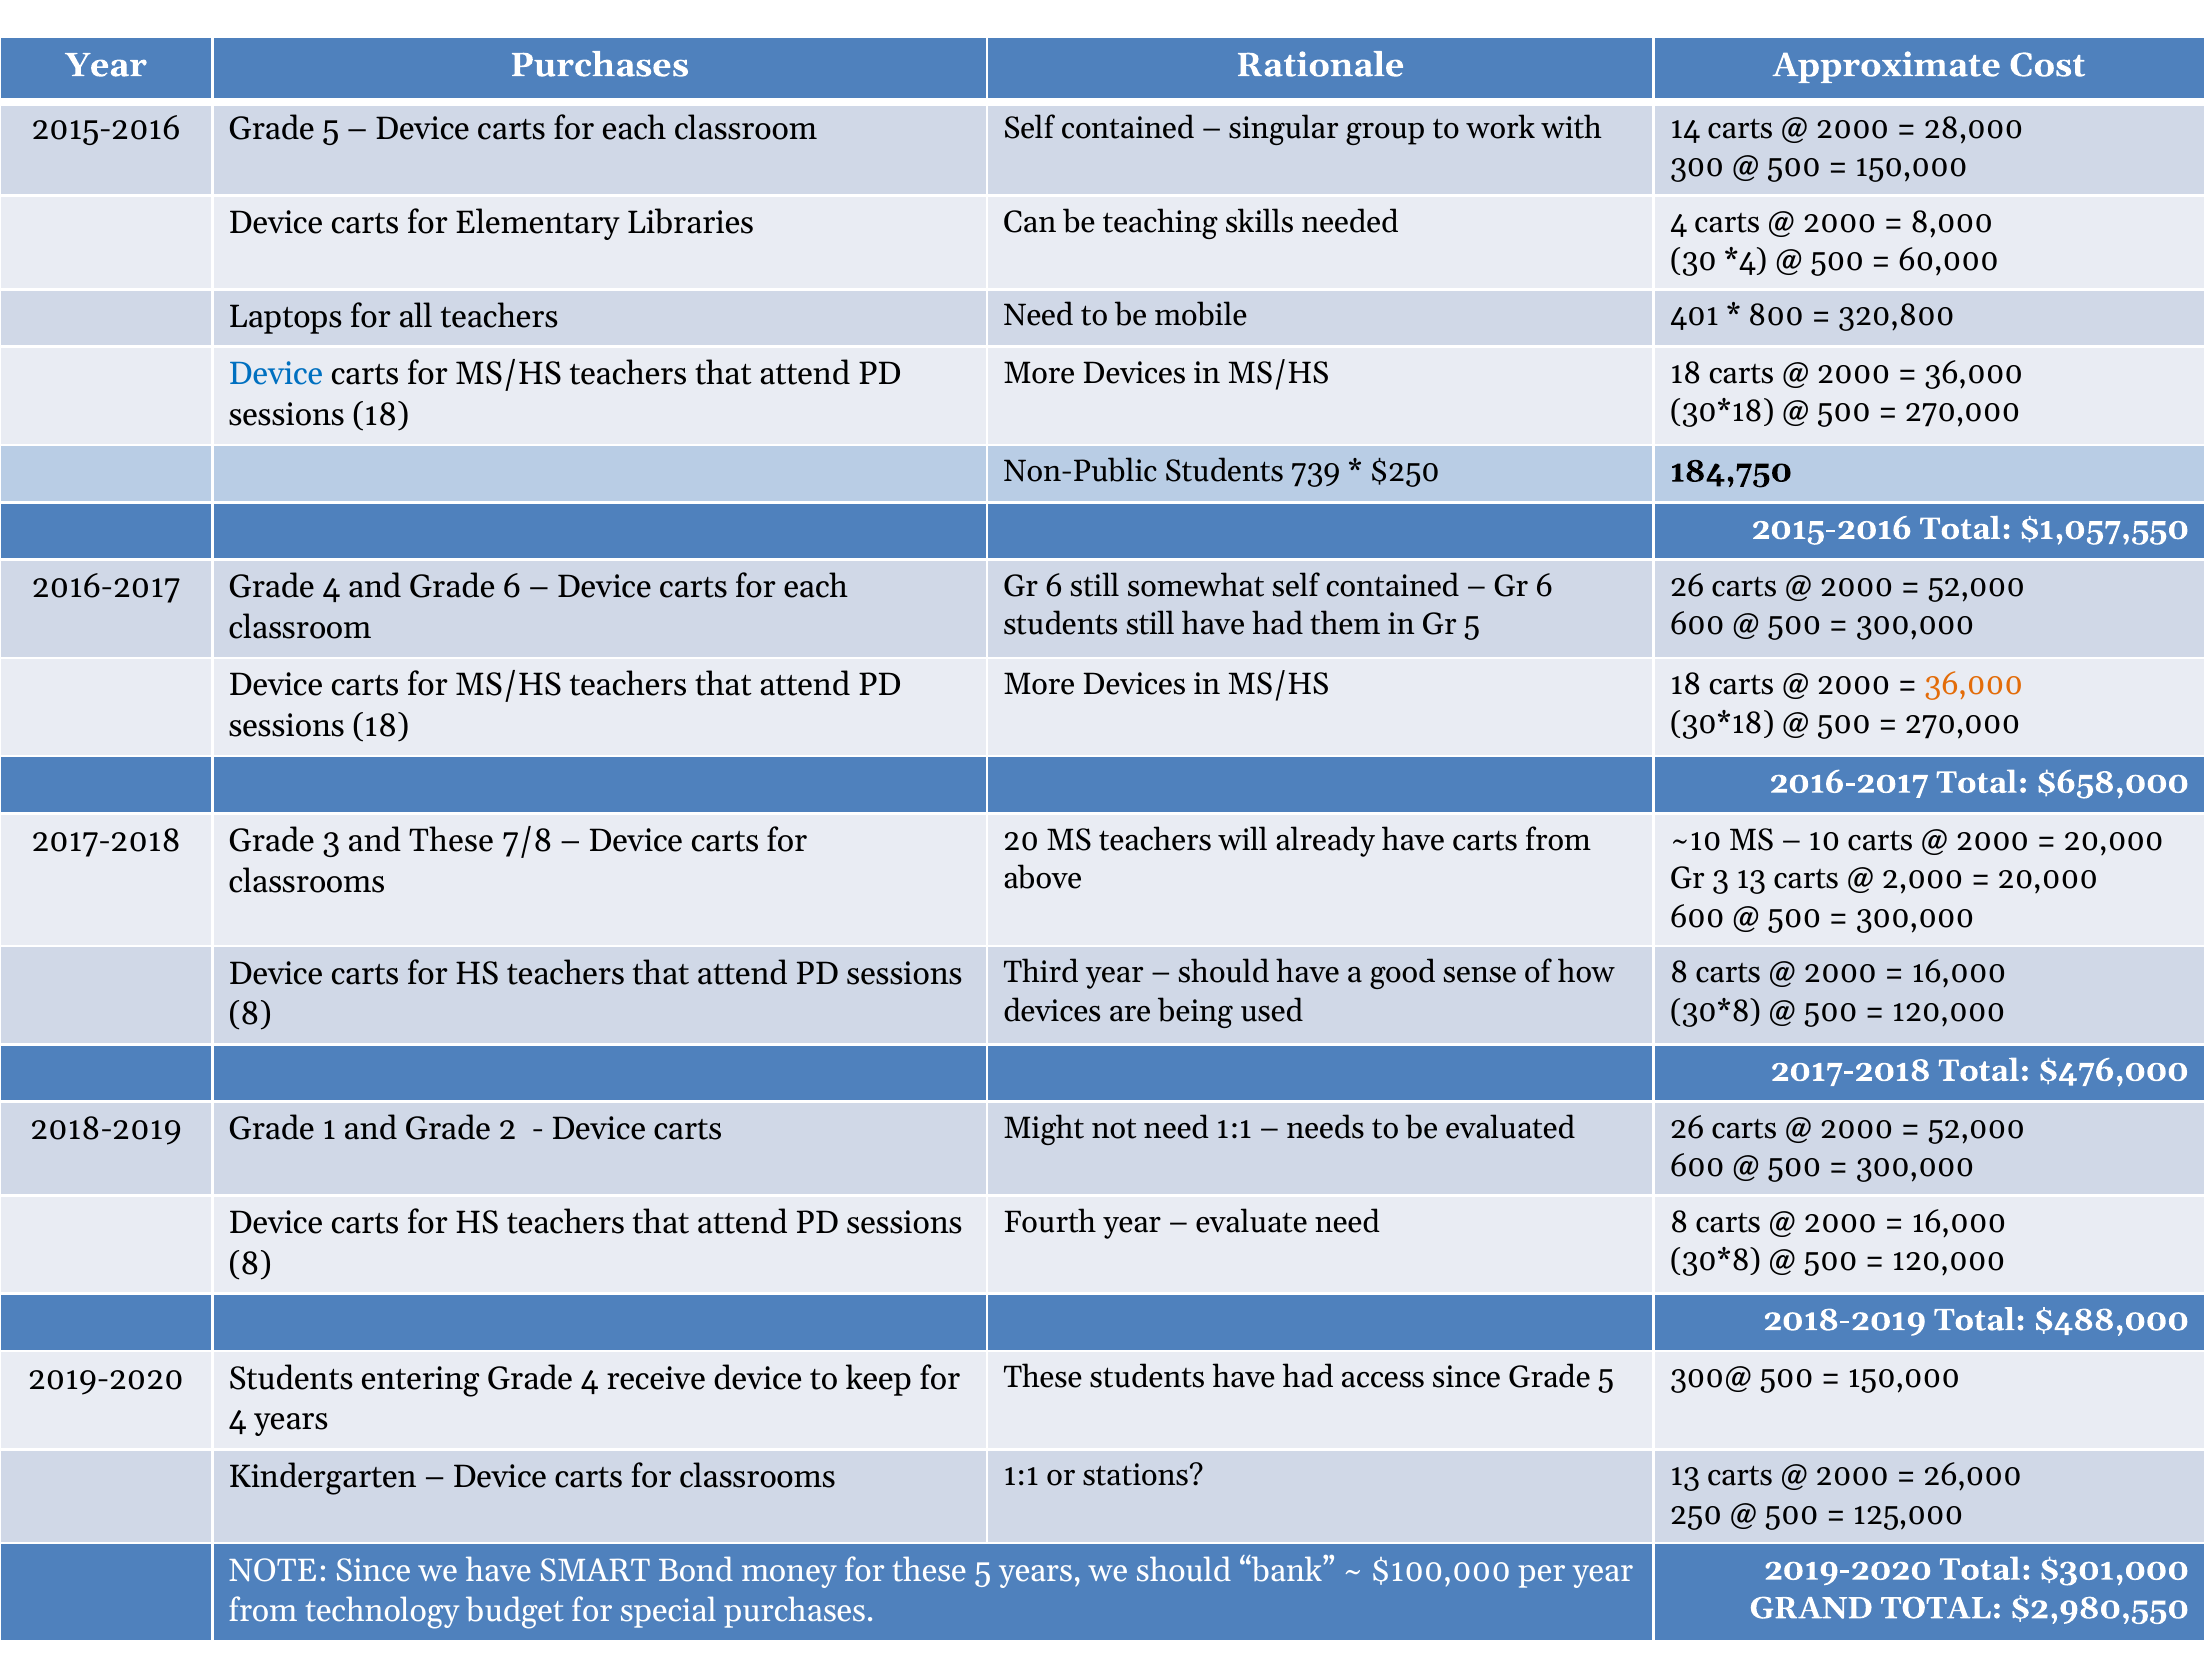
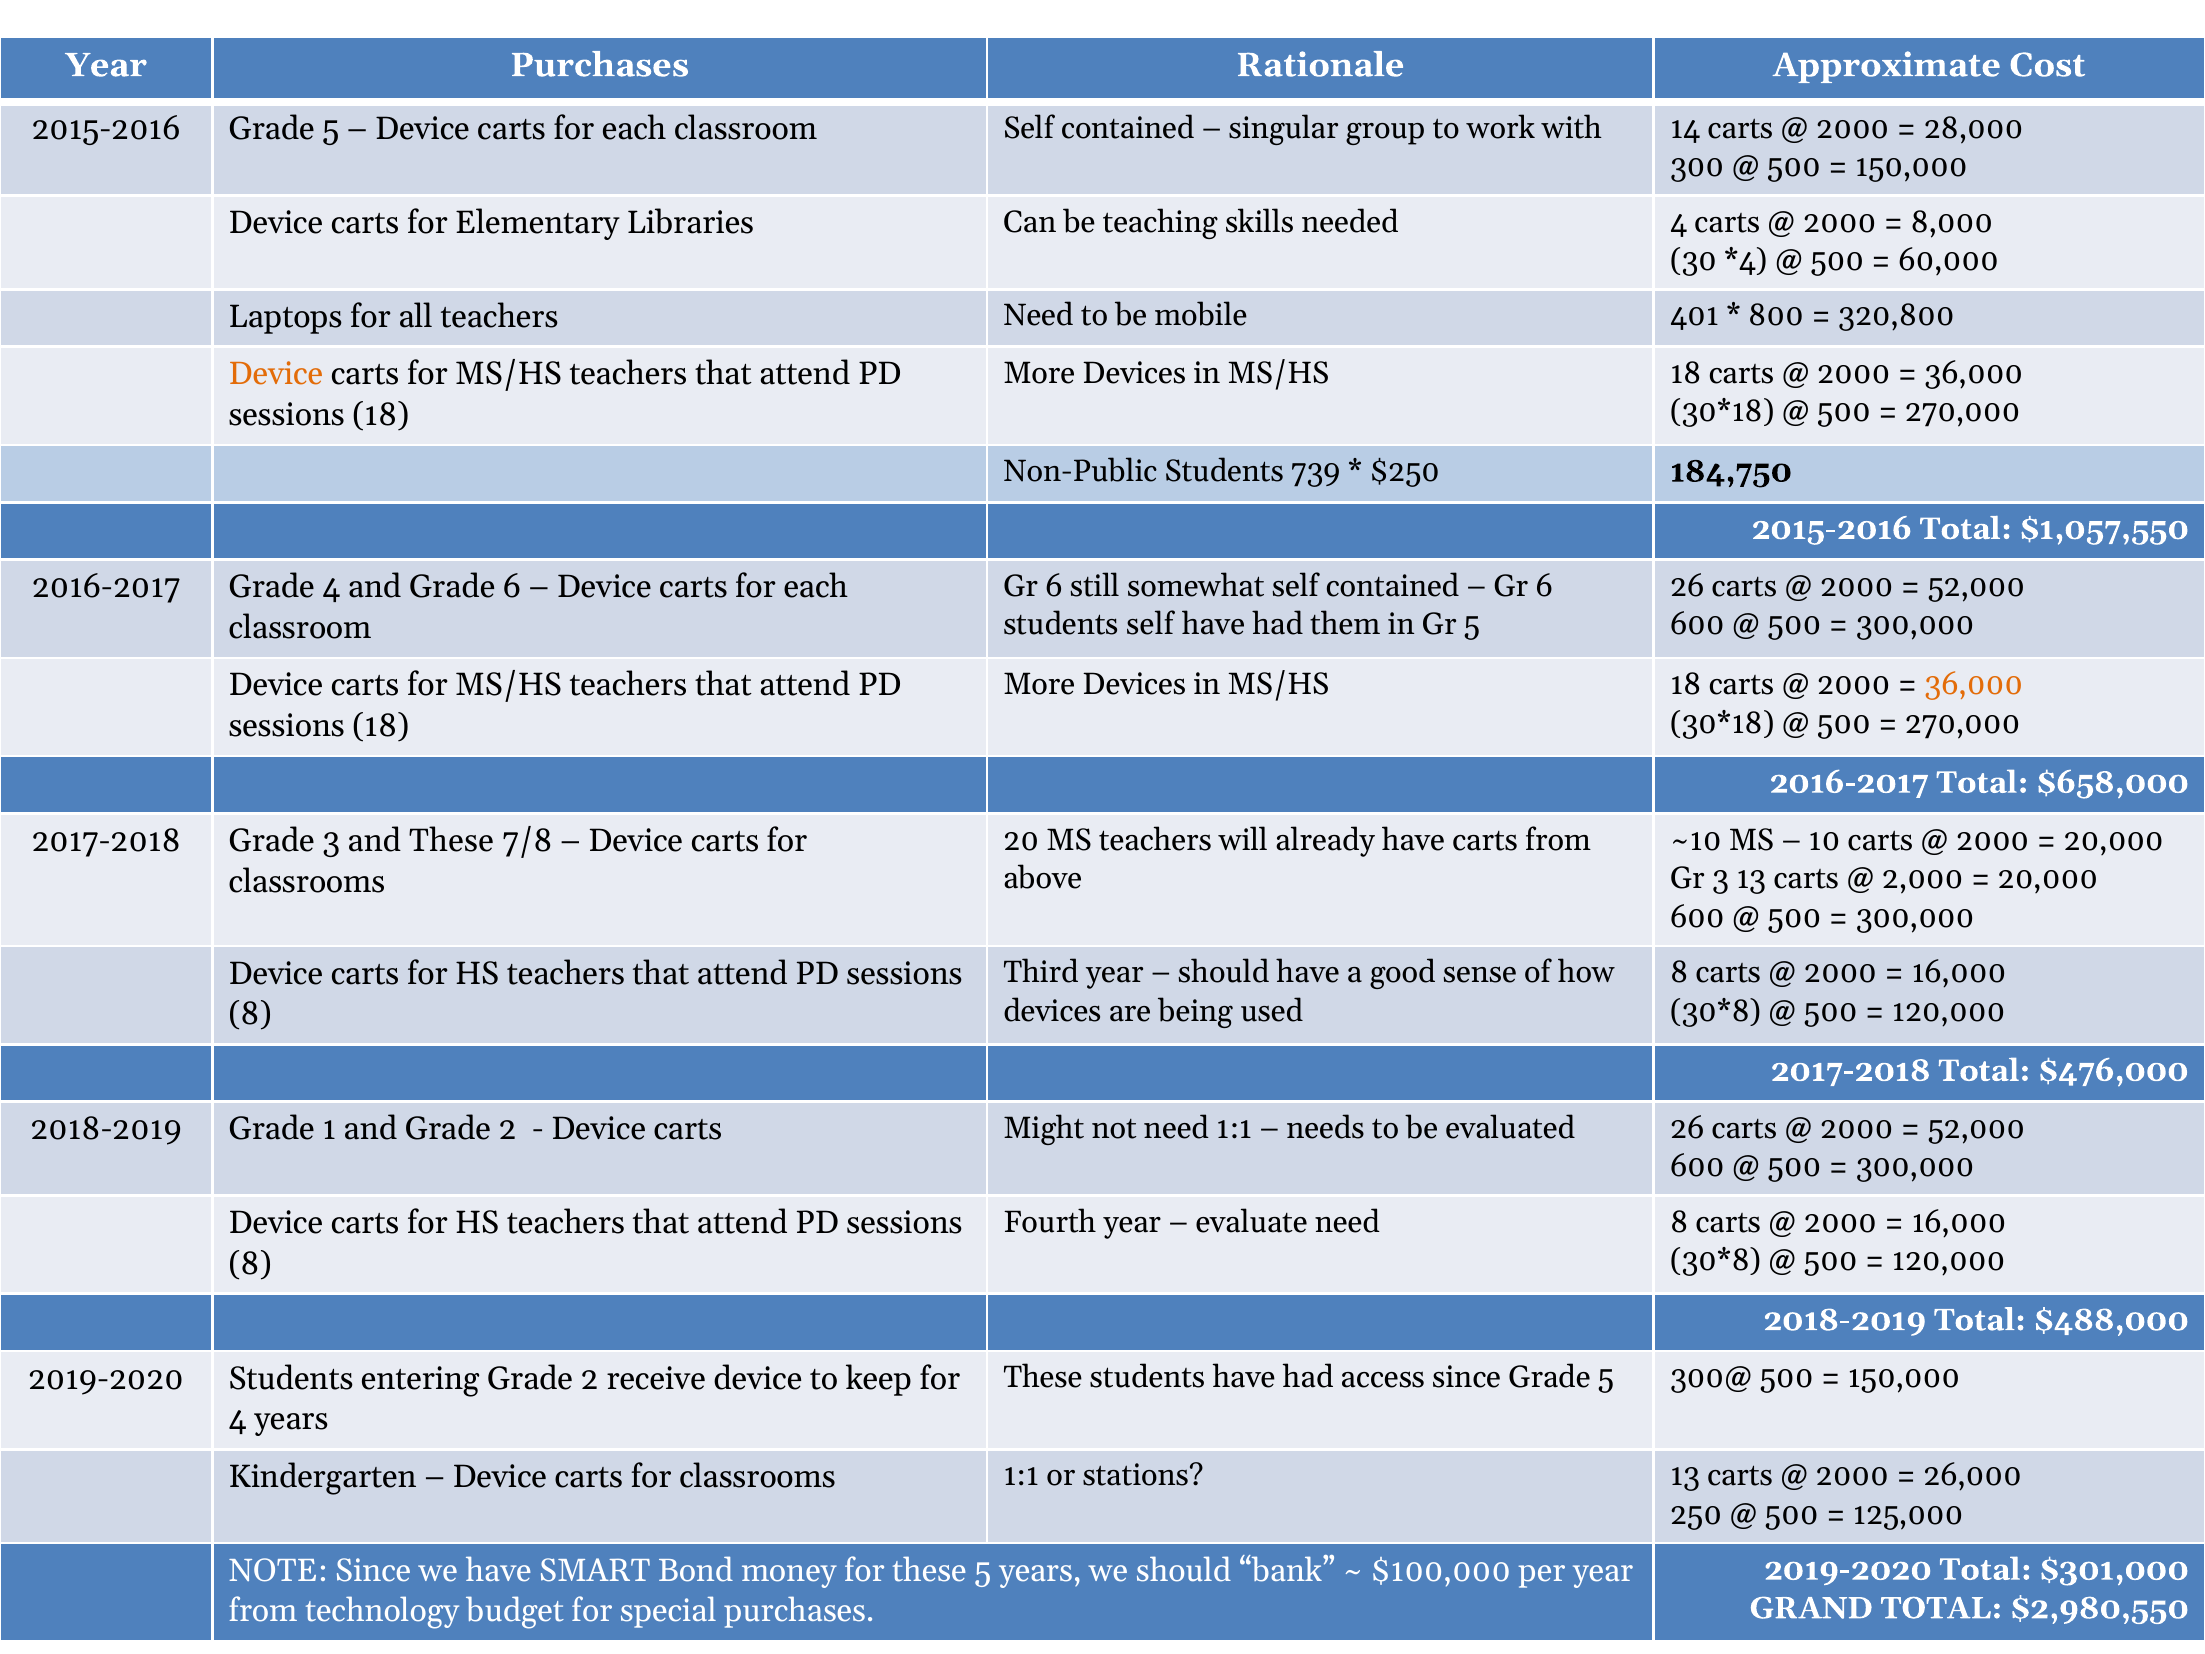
Device colour: blue -> orange (276, 374)
students still: still -> self (1150, 625)
entering Grade 4: 4 -> 2 (590, 1378)
